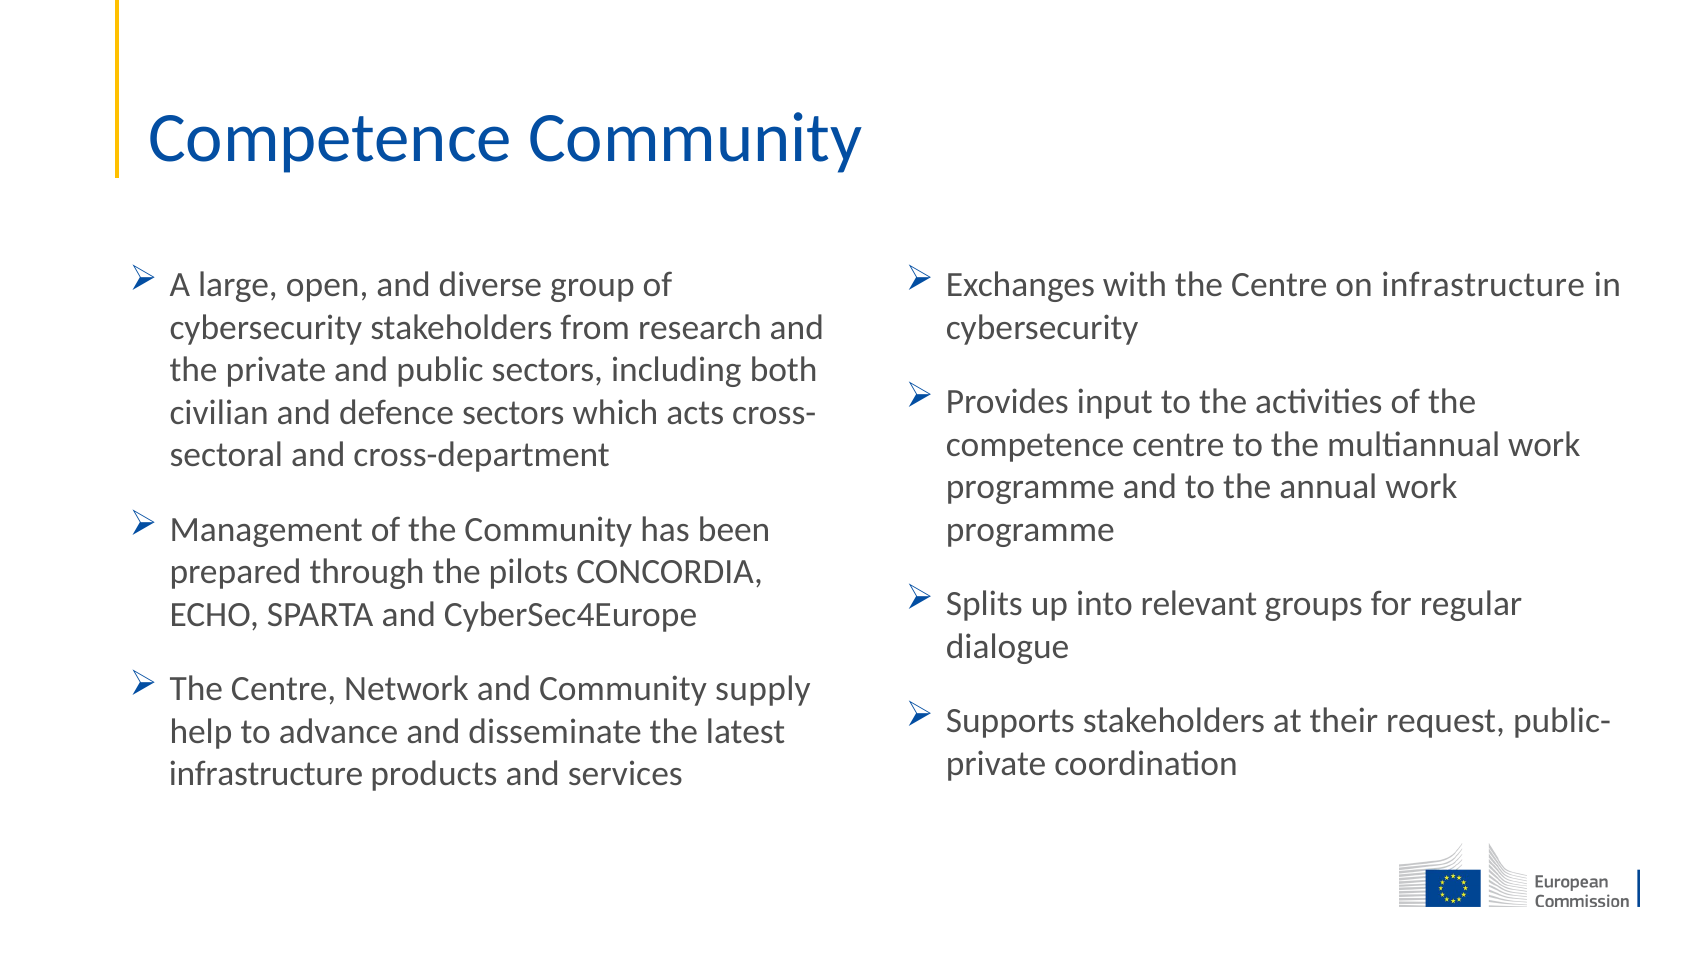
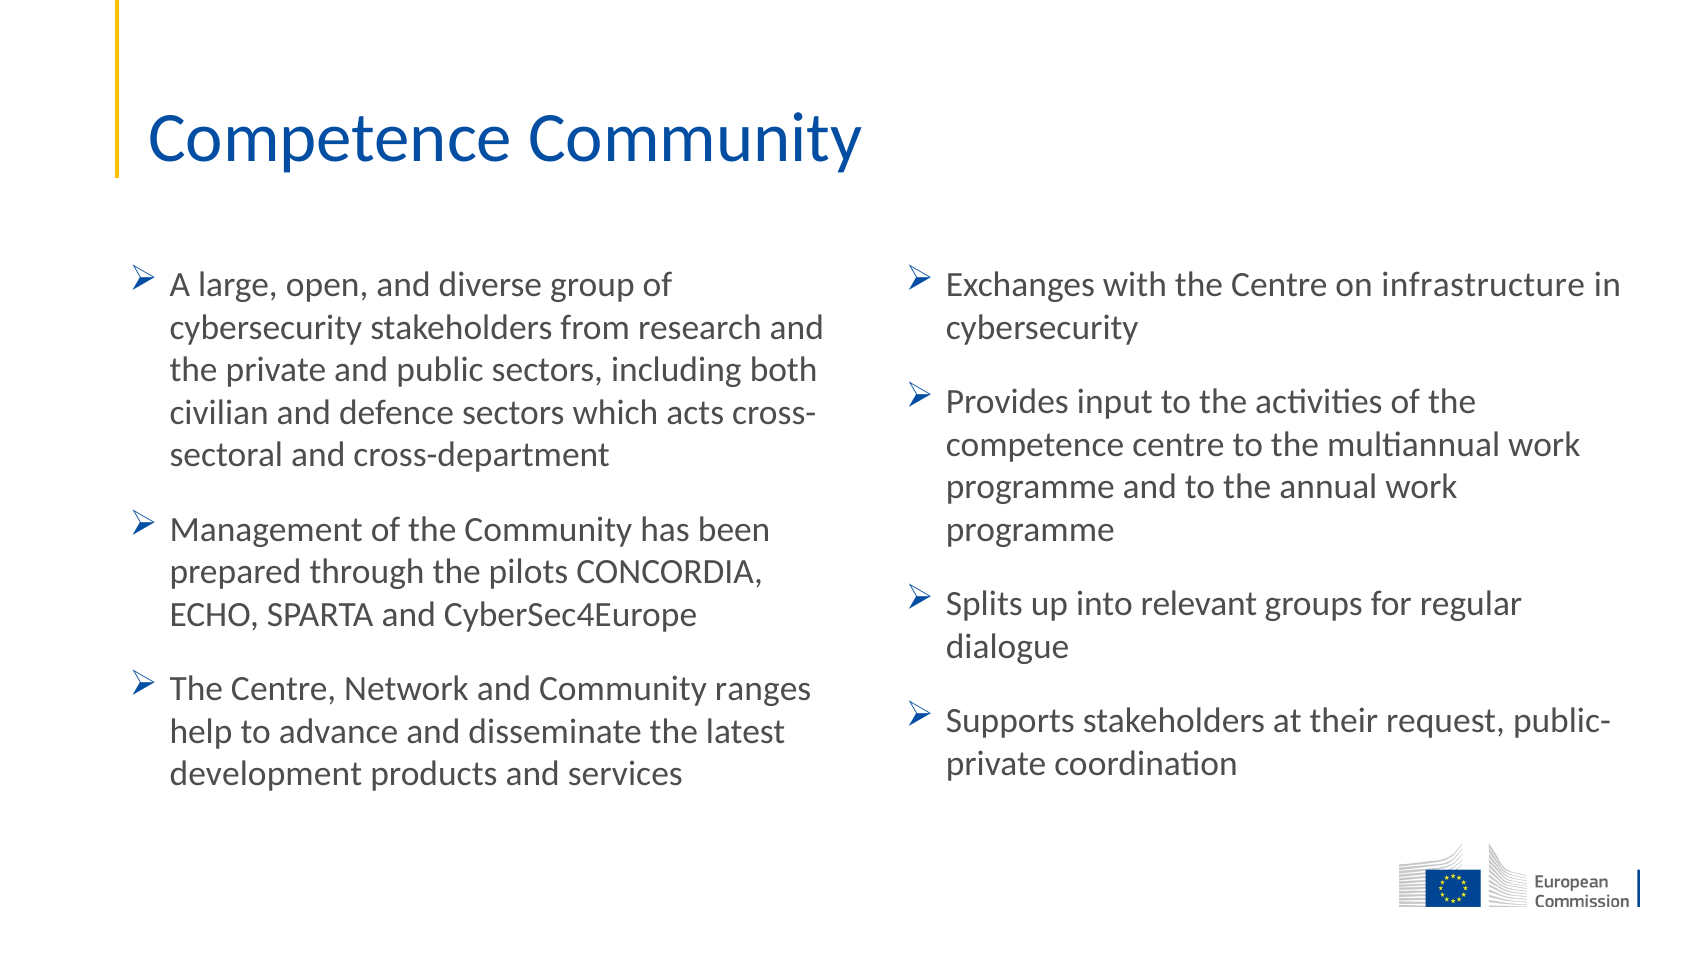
supply: supply -> ranges (763, 689)
infrastructure: infrastructure -> development (266, 774)
